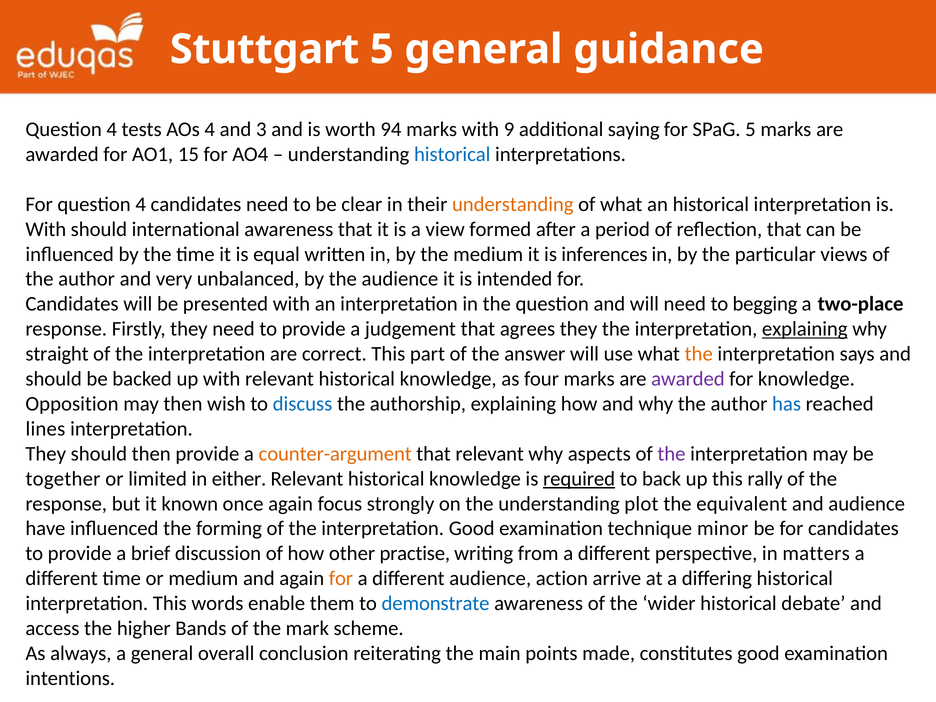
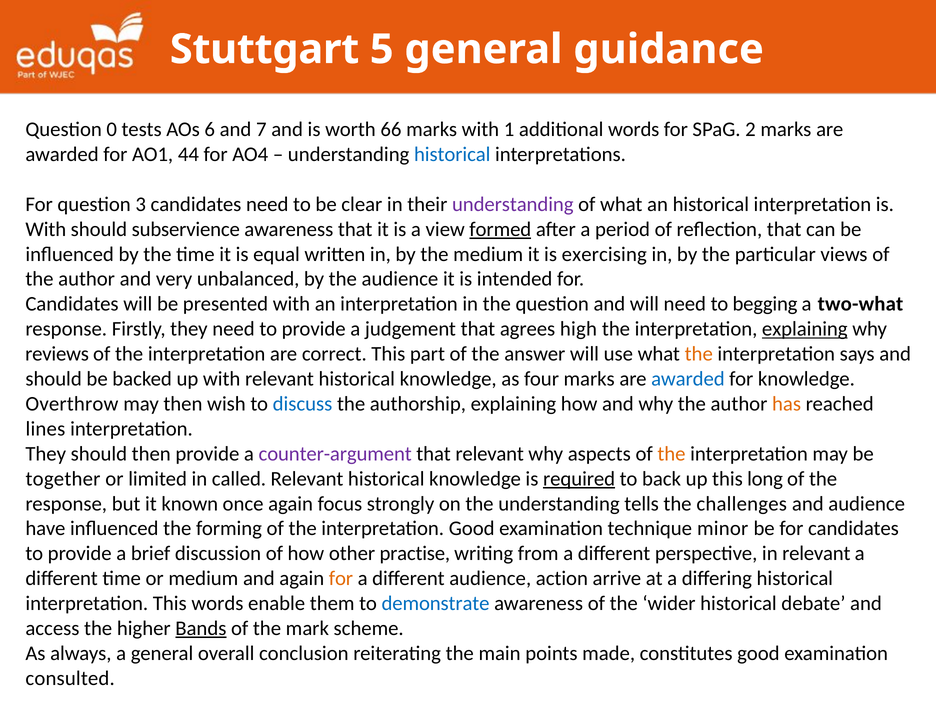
4: 4 -> 0 (112, 129)
AOs 4: 4 -> 6 (210, 129)
3: 3 -> 7 (261, 129)
94: 94 -> 66 (391, 129)
9: 9 -> 1 (509, 129)
additional saying: saying -> words (634, 129)
SPaG 5: 5 -> 2 (750, 129)
15: 15 -> 44 (188, 154)
For question 4: 4 -> 3 (141, 204)
understanding colour: orange -> purple (513, 204)
international: international -> subservience (186, 229)
formed underline: none -> present (500, 229)
inferences: inferences -> exercising (604, 254)
two-place: two-place -> two-what (860, 304)
agrees they: they -> high (578, 329)
straight: straight -> reviews (57, 354)
awarded colour: purple -> blue (688, 379)
Opposition: Opposition -> Overthrow (72, 404)
has colour: blue -> orange (787, 404)
counter-argument colour: orange -> purple (335, 454)
the colour: purple -> orange (672, 454)
either: either -> called (239, 479)
rally: rally -> long (765, 479)
plot: plot -> tells (642, 504)
equivalent: equivalent -> challenges (742, 504)
in matters: matters -> relevant (816, 554)
Bands underline: none -> present (201, 628)
intentions: intentions -> consulted (70, 678)
